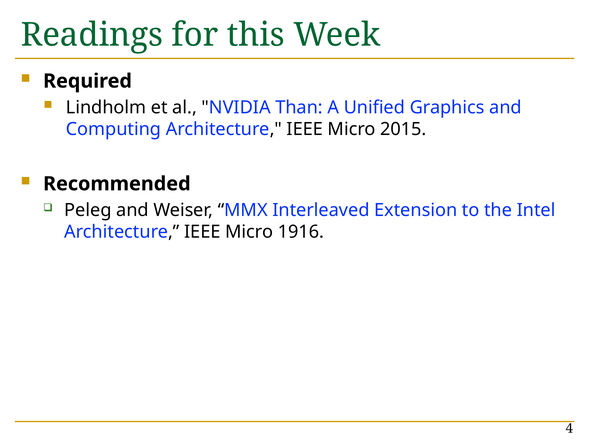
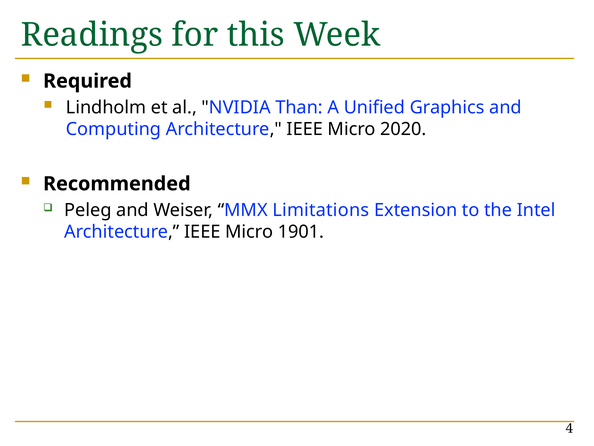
2015: 2015 -> 2020 (403, 129)
Interleaved: Interleaved -> Limitations (321, 210)
1916: 1916 -> 1901 (301, 232)
